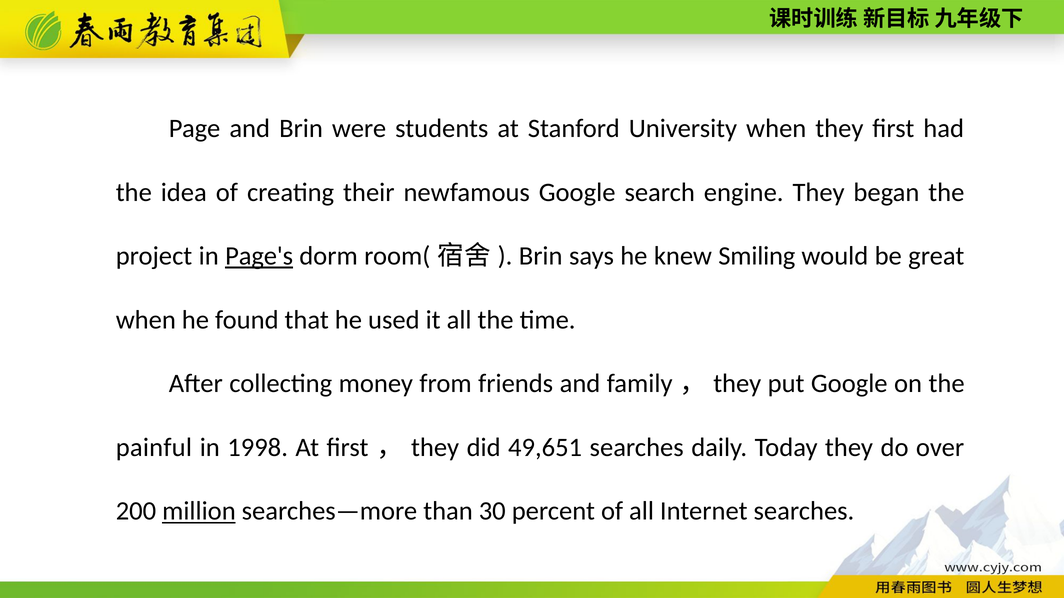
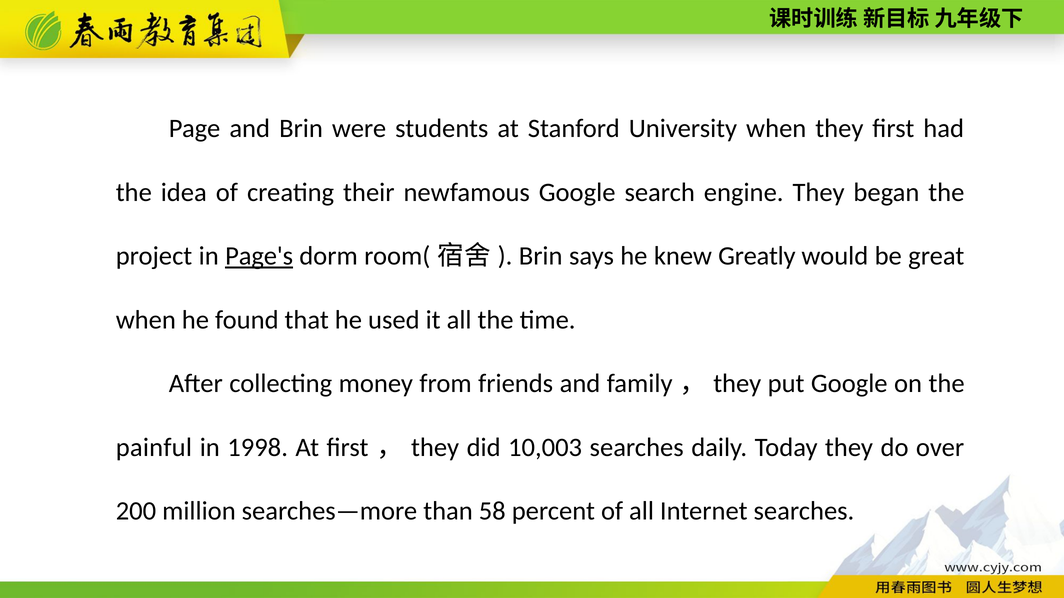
Smiling: Smiling -> Greatly (757, 256)
49,651: 49,651 -> 10,003 (545, 448)
million underline: present -> none (199, 512)
30: 30 -> 58 (492, 512)
